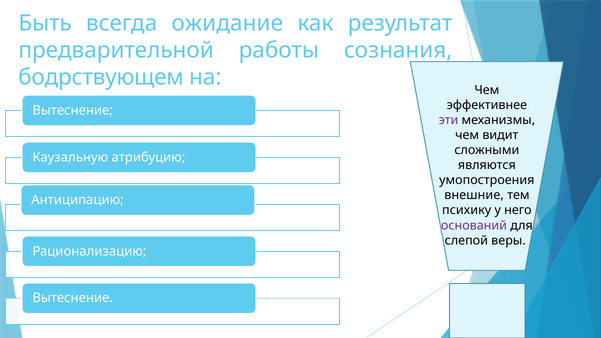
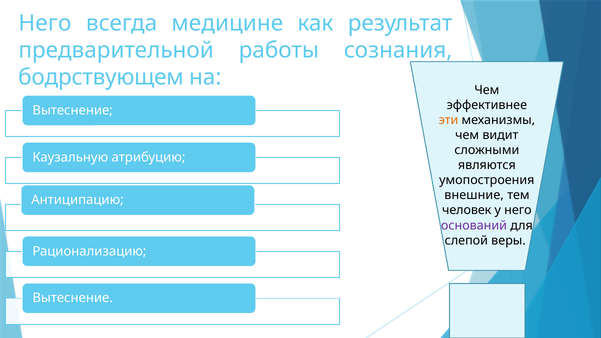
Быть: Быть -> Него (45, 23)
ожидание: ожидание -> медицине (227, 23)
эти colour: purple -> orange (448, 120)
психику: психику -> человек (467, 210)
